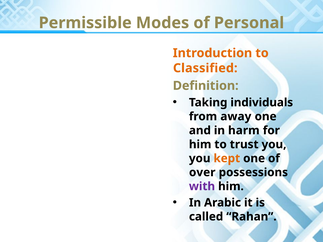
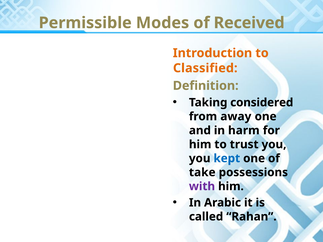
Personal: Personal -> Received (249, 23)
individuals: individuals -> considered (262, 103)
kept colour: orange -> blue (227, 159)
over: over -> take (202, 173)
